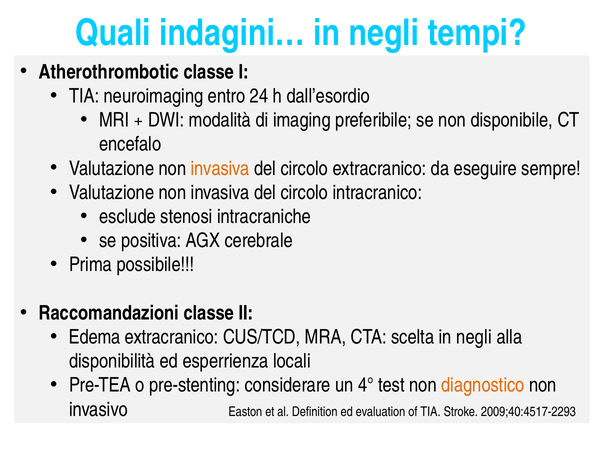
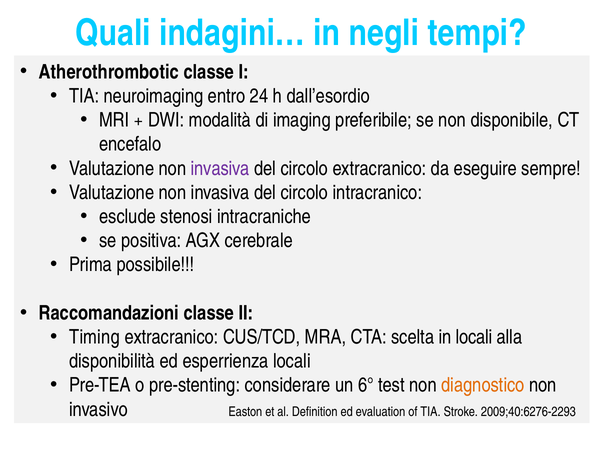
invasiva colour: orange -> purple (220, 168)
Edema: Edema -> Timing (94, 337)
scelta in negli: negli -> locali (474, 337)
4°: 4° -> 6° (366, 386)
2009;40:4517-2293: 2009;40:4517-2293 -> 2009;40:6276-2293 (528, 412)
